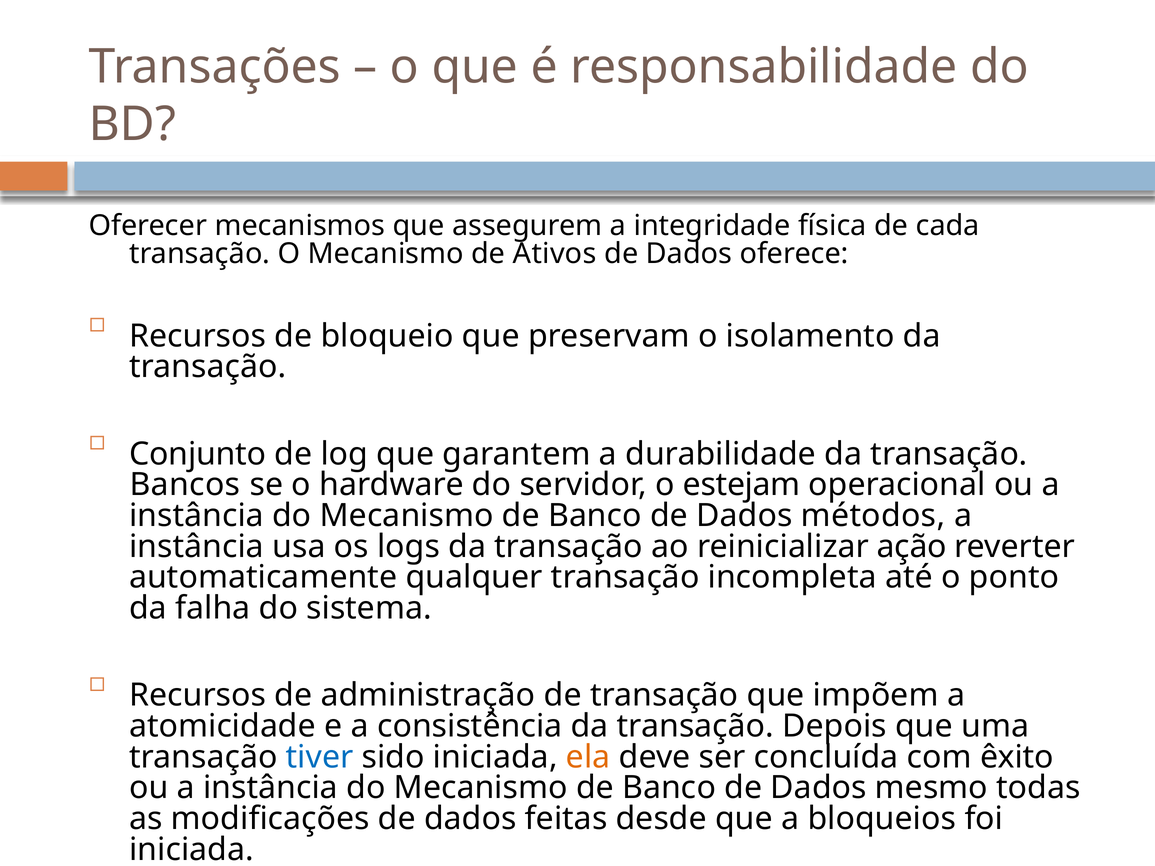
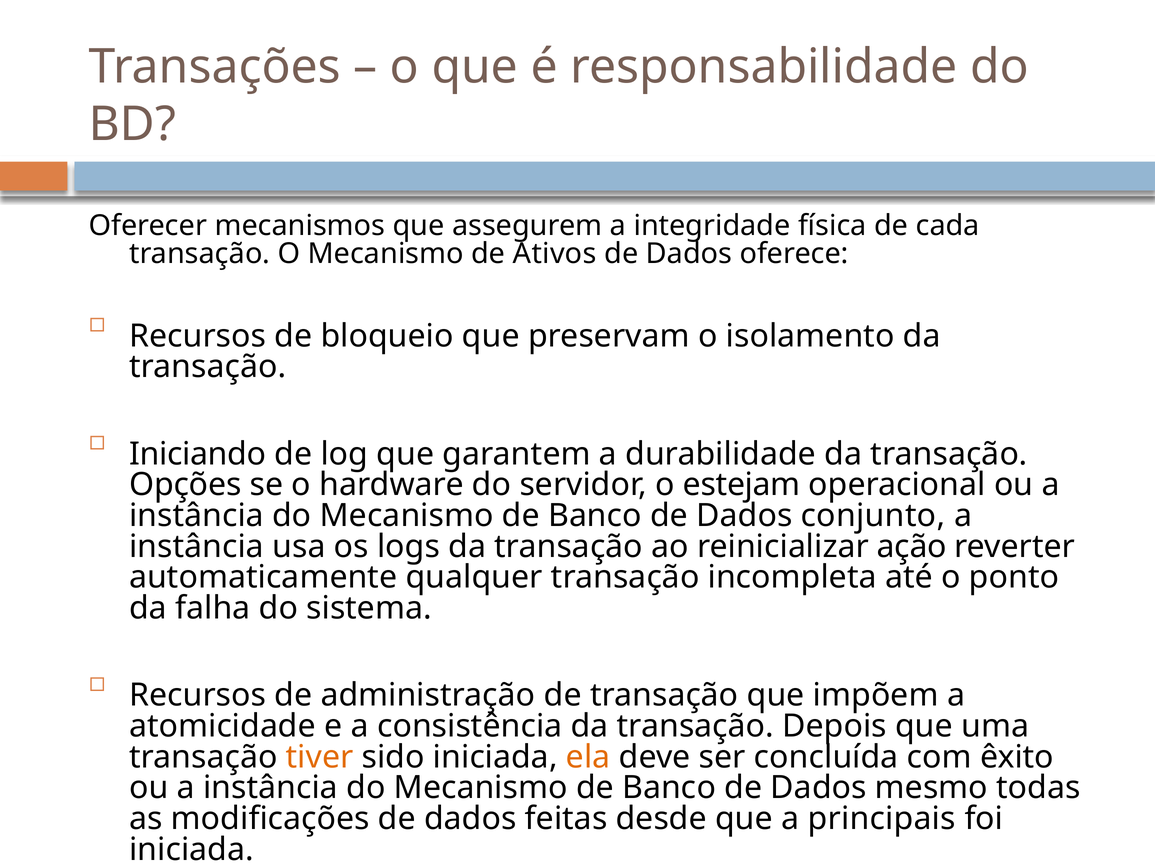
Conjunto: Conjunto -> Iniciando (198, 454)
Bancos: Bancos -> Opções (185, 485)
métodos: métodos -> conjunto (873, 516)
tiver colour: blue -> orange (320, 757)
bloqueios: bloqueios -> principais (882, 819)
